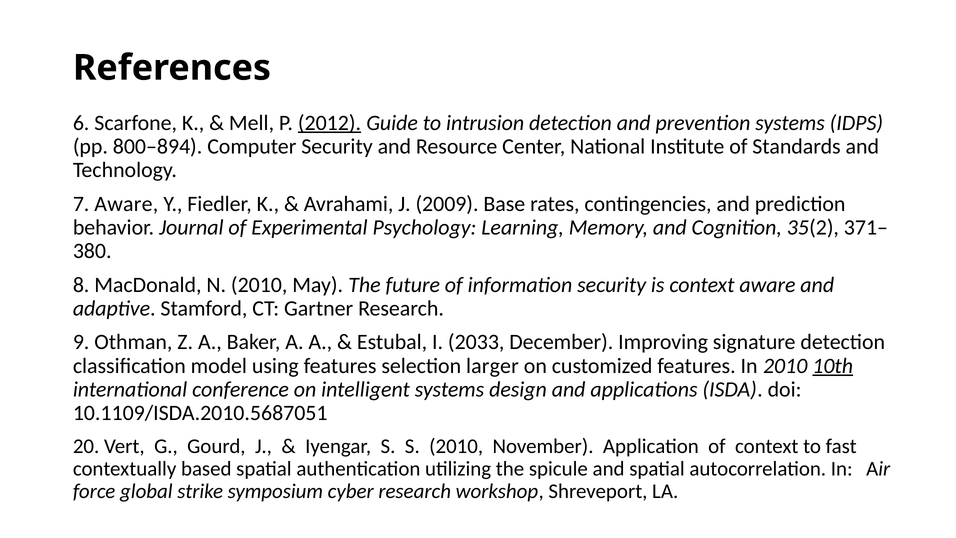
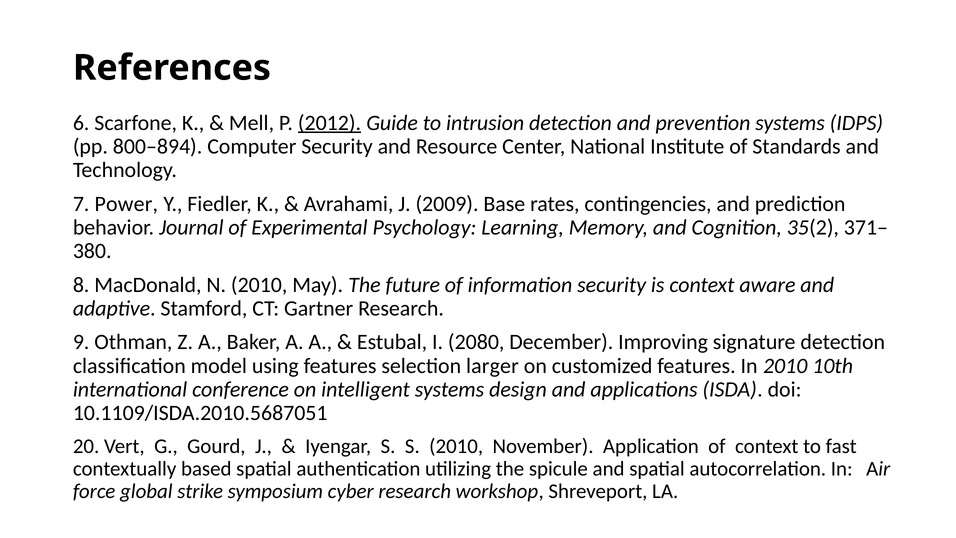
7 Aware: Aware -> Power (126, 204)
2033: 2033 -> 2080 (476, 342)
10th underline: present -> none (833, 366)
